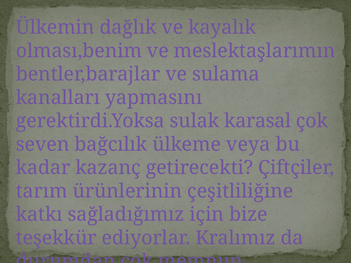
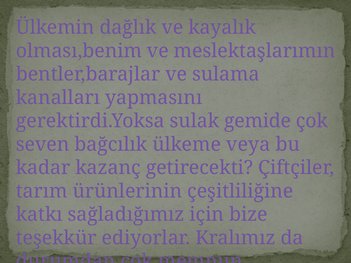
karasal: karasal -> gemide (258, 121)
